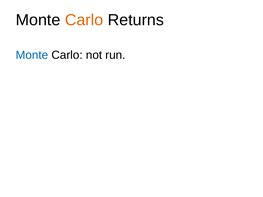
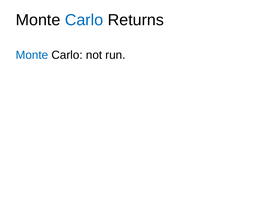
Carlo colour: orange -> blue (84, 20)
